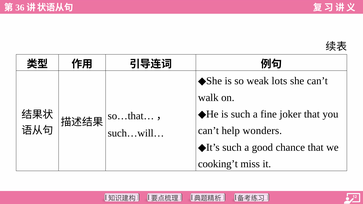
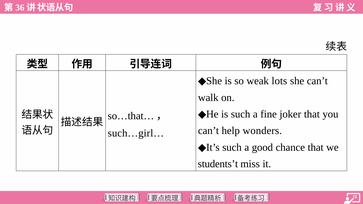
such…will…: such…will… -> such…girl… (136, 133)
cooking’t: cooking’t -> students’t (218, 164)
